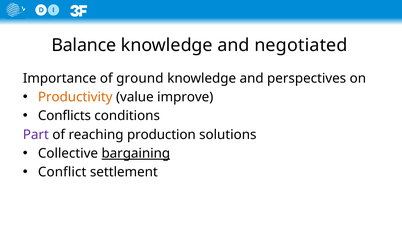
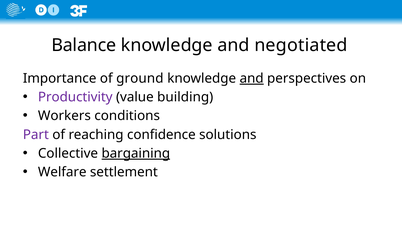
and underline: none -> present (252, 78)
Productivity colour: orange -> purple (75, 97)
improve: improve -> building (185, 97)
Conflicts: Conflicts -> Workers (64, 116)
production: production -> confidence (161, 135)
Conflict: Conflict -> Welfare (62, 172)
